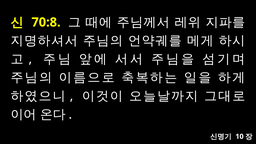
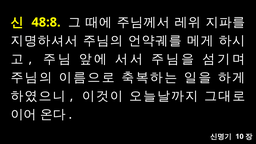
70:8: 70:8 -> 48:8 (46, 22)
